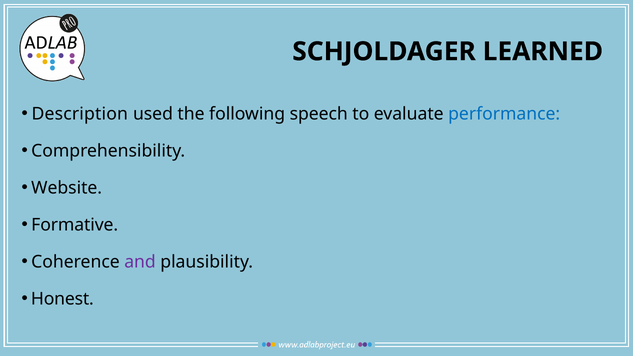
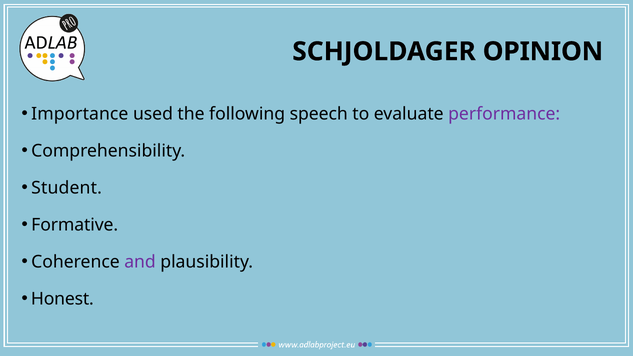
LEARNED: LEARNED -> OPINION (543, 52)
Description: Description -> Importance (80, 114)
performance colour: blue -> purple (504, 114)
Website: Website -> Student (67, 188)
